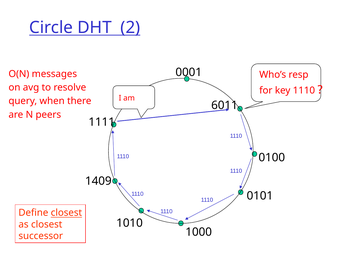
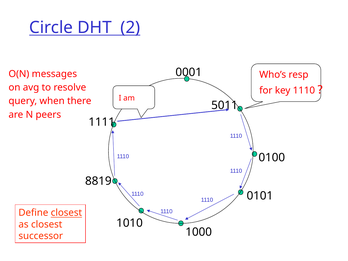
6011: 6011 -> 5011 (224, 105)
1409: 1409 -> 8819 (98, 181)
